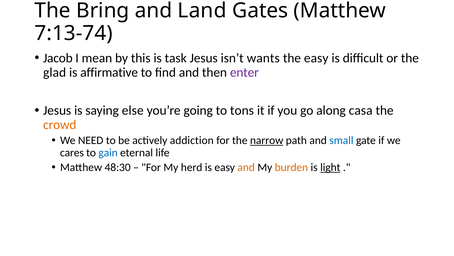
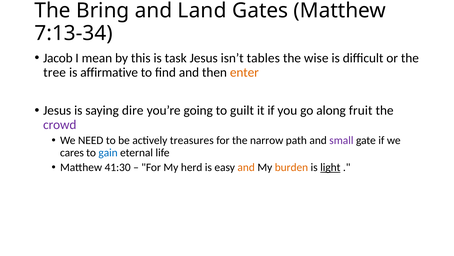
7:13-74: 7:13-74 -> 7:13-34 (74, 33)
wants: wants -> tables (263, 58)
the easy: easy -> wise (316, 58)
glad: glad -> tree (55, 72)
enter colour: purple -> orange (244, 72)
else: else -> dire (133, 110)
tons: tons -> guilt (242, 110)
casa: casa -> fruit (361, 110)
crowd colour: orange -> purple (60, 125)
addiction: addiction -> treasures (192, 140)
narrow underline: present -> none (267, 140)
small colour: blue -> purple (341, 140)
48:30: 48:30 -> 41:30 (118, 167)
